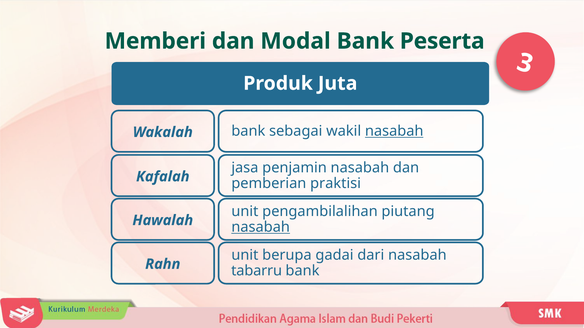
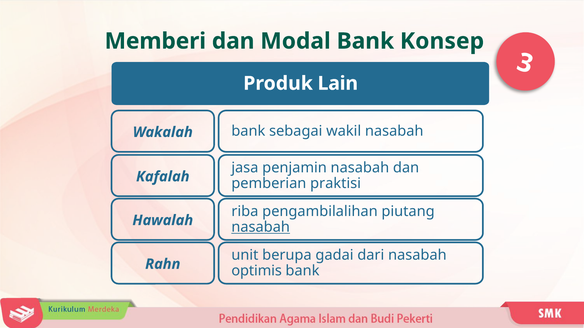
Peserta: Peserta -> Konsep (442, 41)
Juta: Juta -> Lain (338, 84)
nasabah underline: present -> none (394, 131)
unit: unit -> riba (245, 212)
tabarru: tabarru -> optimis (257, 271)
